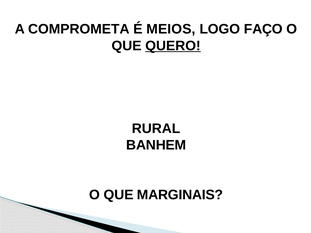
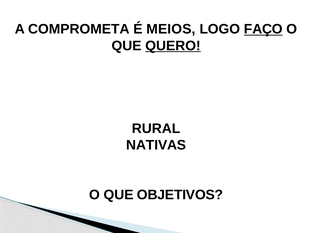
FAÇO underline: none -> present (263, 29)
BANHEM: BANHEM -> NATIVAS (156, 145)
MARGINAIS: MARGINAIS -> OBJETIVOS (180, 195)
